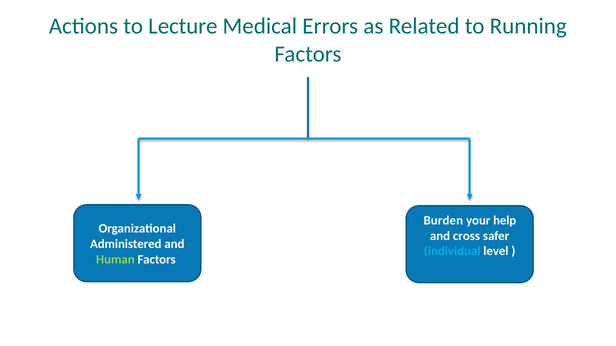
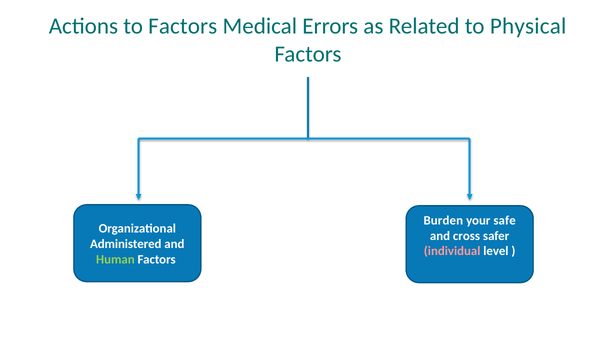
to Lecture: Lecture -> Factors (183, 26)
Running: Running -> Physical (528, 26)
help: help -> safe (505, 221)
individual colour: light blue -> pink (452, 252)
